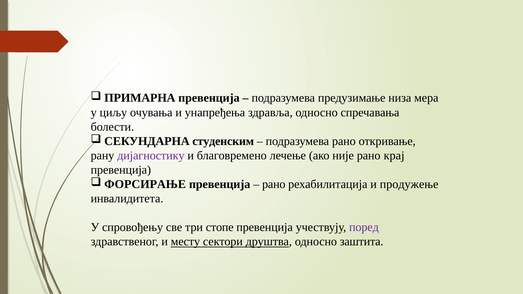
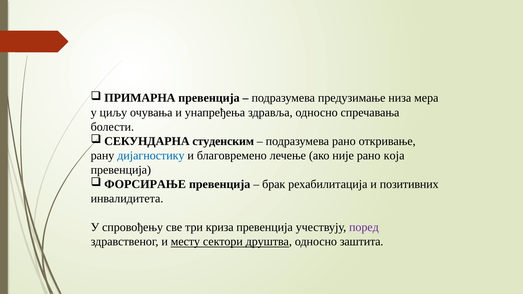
дијагностику colour: purple -> blue (151, 156)
крај: крај -> која (394, 156)
рано: рано -> брак (274, 184)
продужење: продужење -> позитивних (409, 184)
стопе: стопе -> криза (220, 227)
